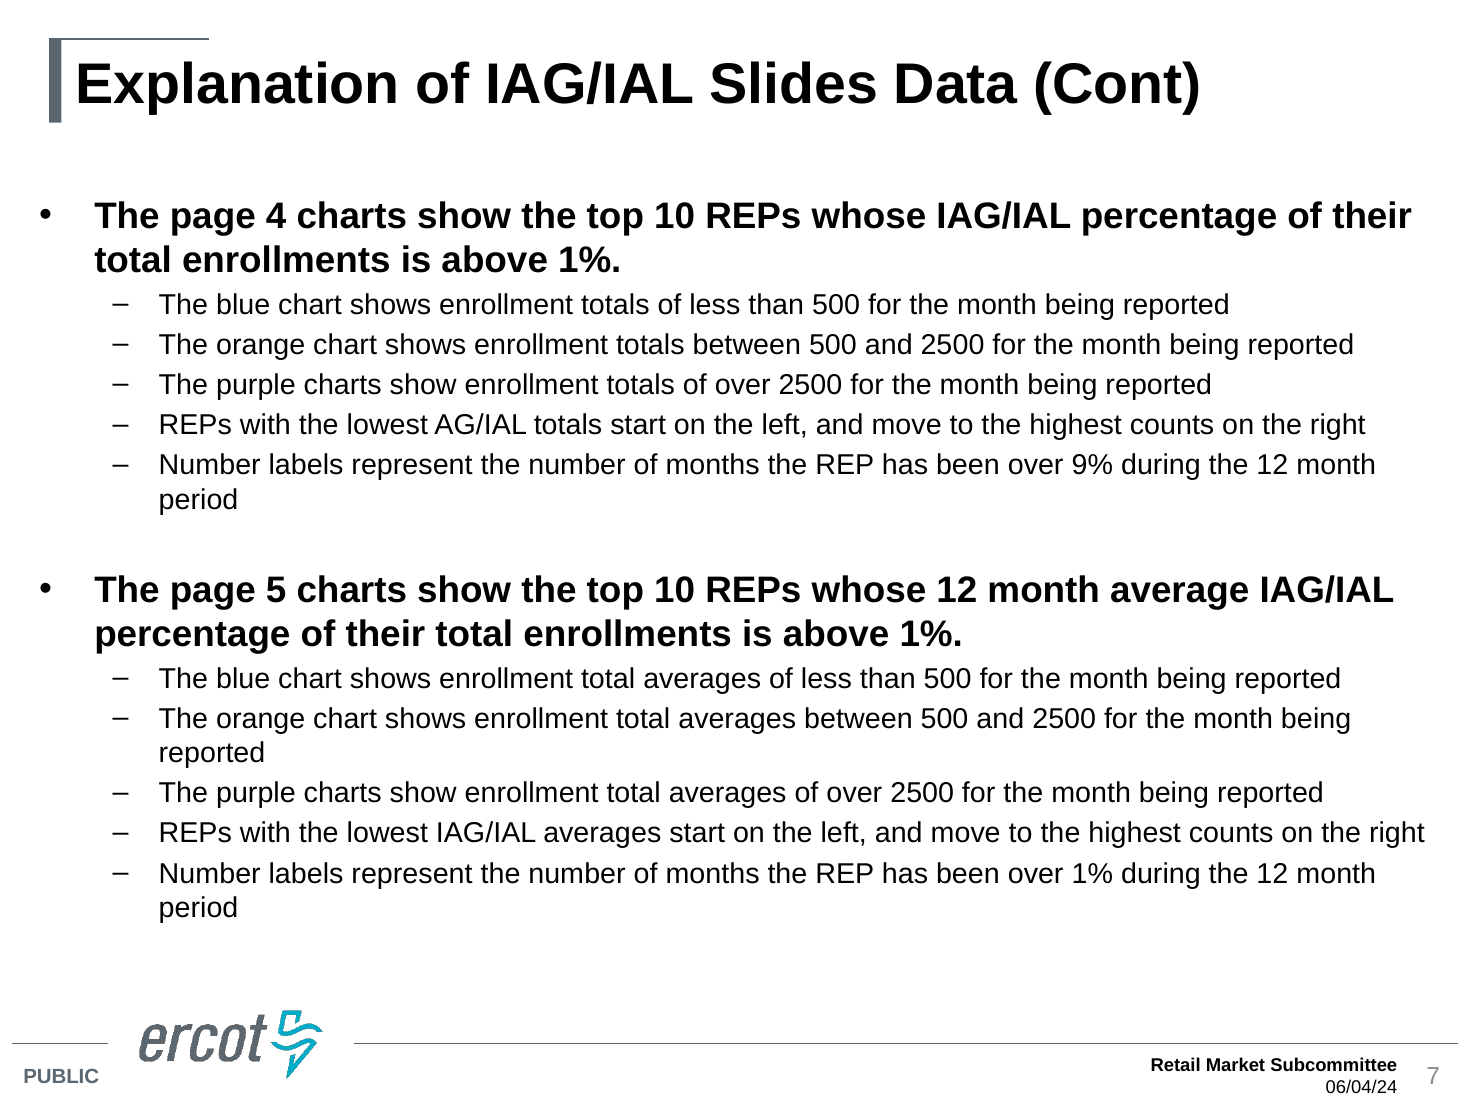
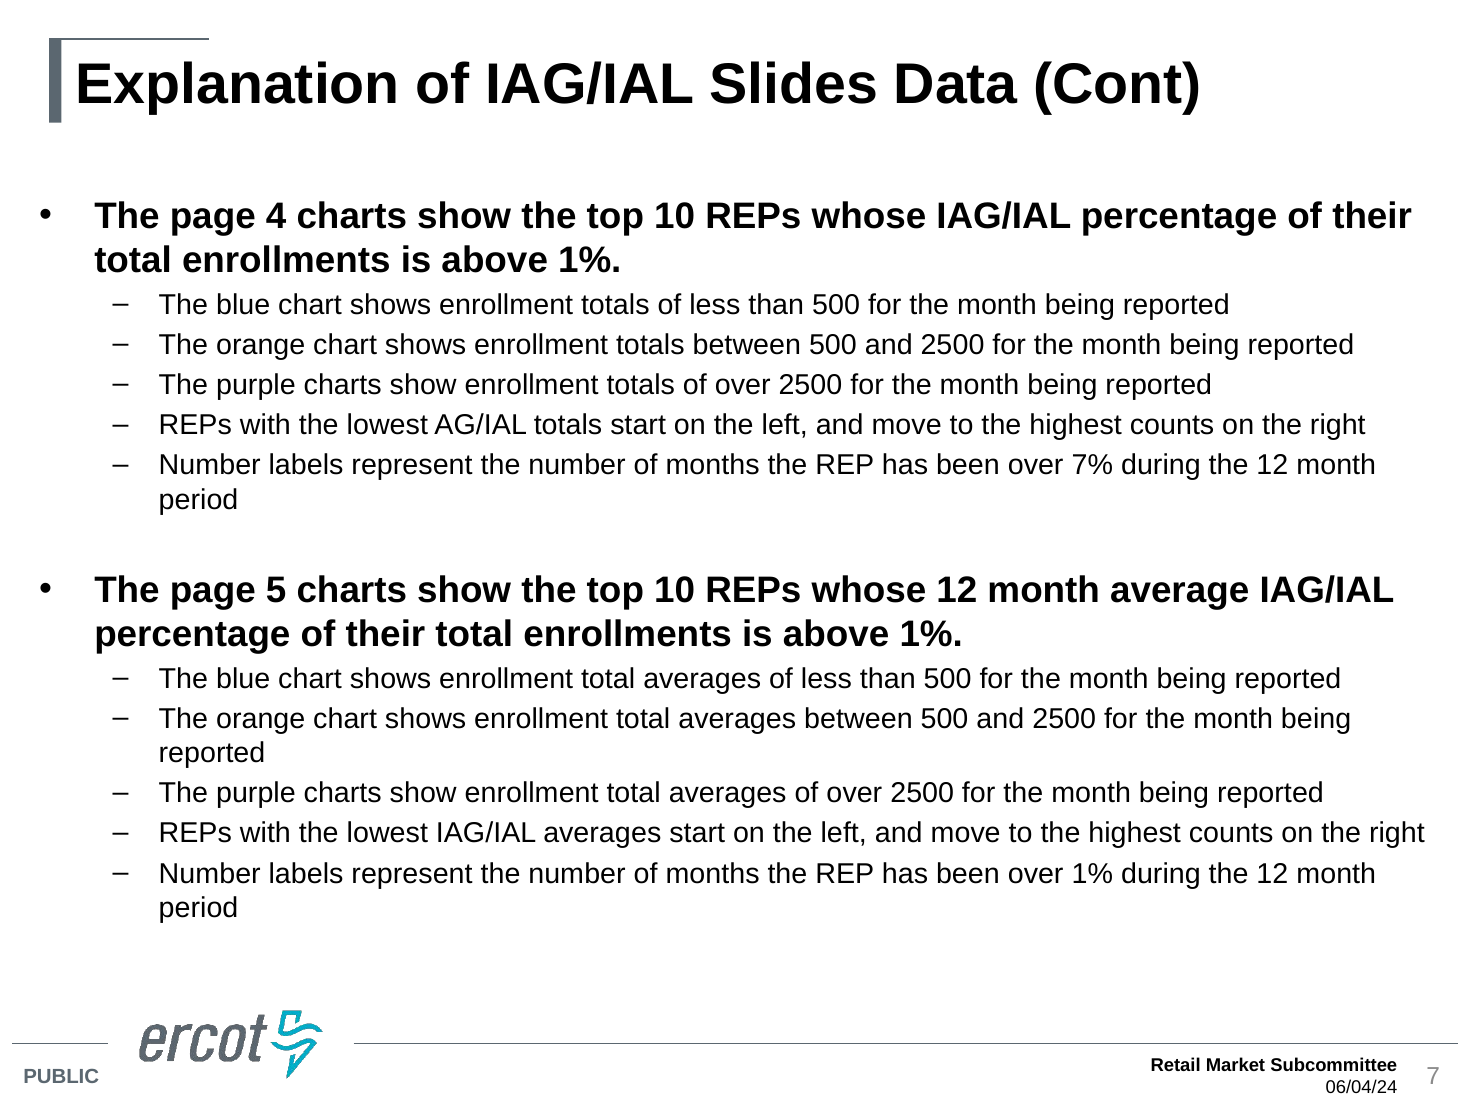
9%: 9% -> 7% (1092, 465)
